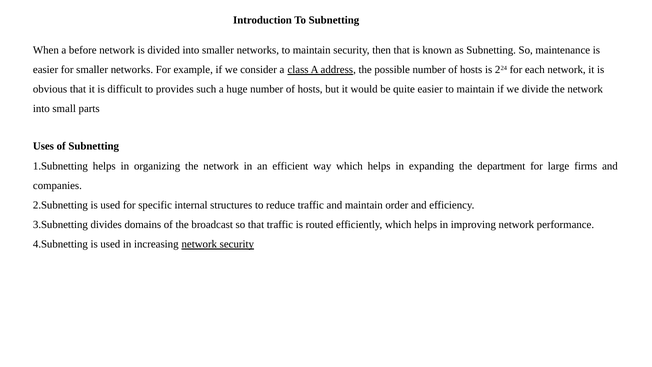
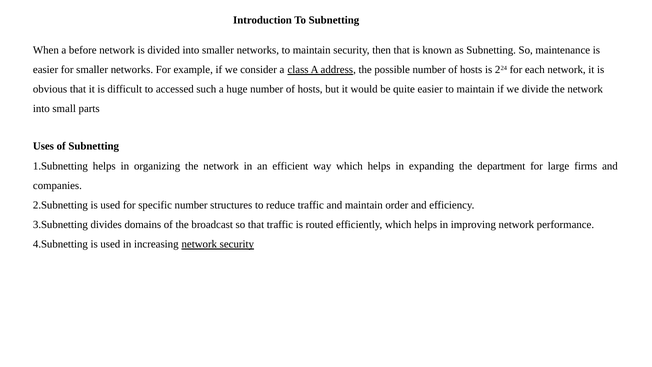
provides: provides -> accessed (175, 89)
specific internal: internal -> number (191, 205)
